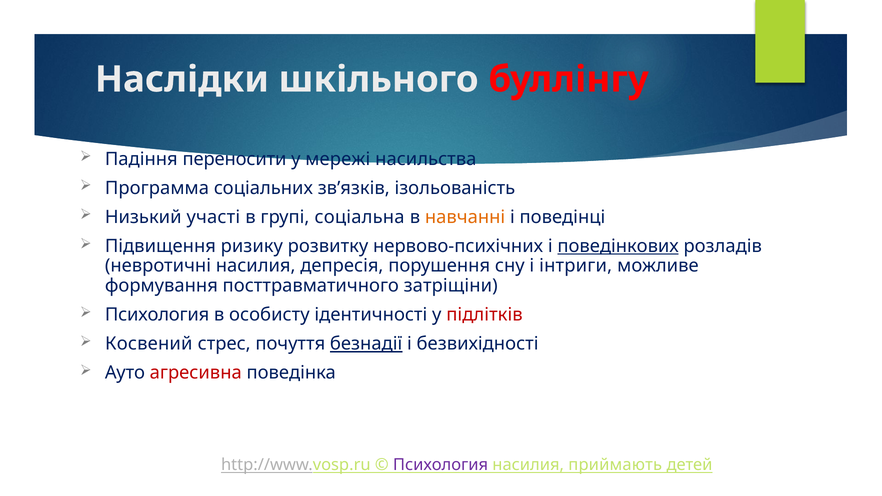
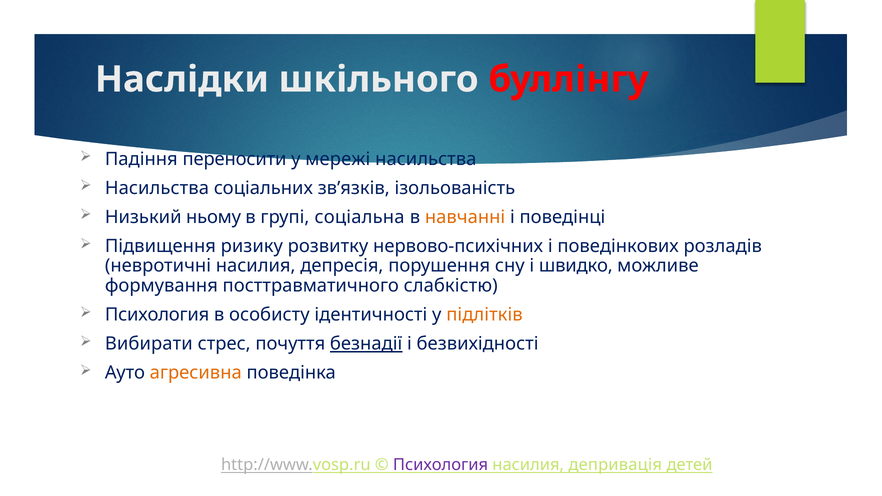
Программа: Программа -> Насильства (157, 188)
участі: участі -> ньому (214, 217)
поведінкових underline: present -> none (618, 246)
інтриги: інтриги -> швидко (576, 266)
затріщіни: затріщіни -> слабкістю (451, 286)
підлітків colour: red -> orange (484, 315)
Косвений: Косвений -> Вибирати (149, 344)
агресивна colour: red -> orange (196, 373)
приймають: приймають -> депривація (615, 465)
